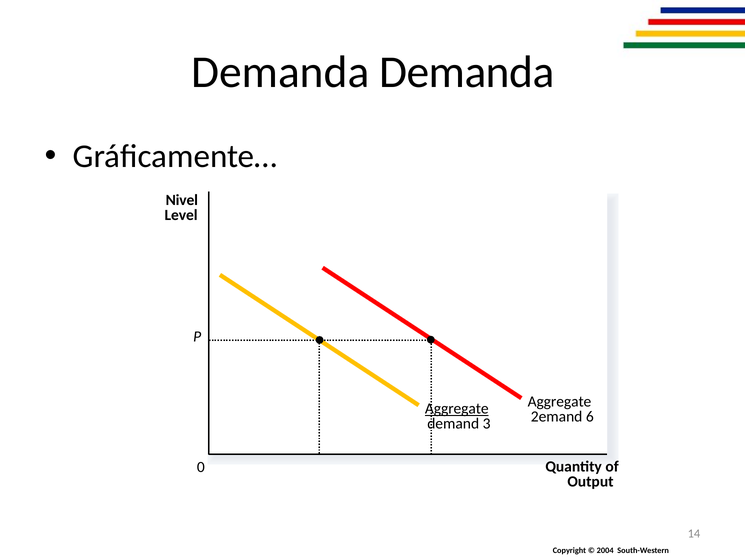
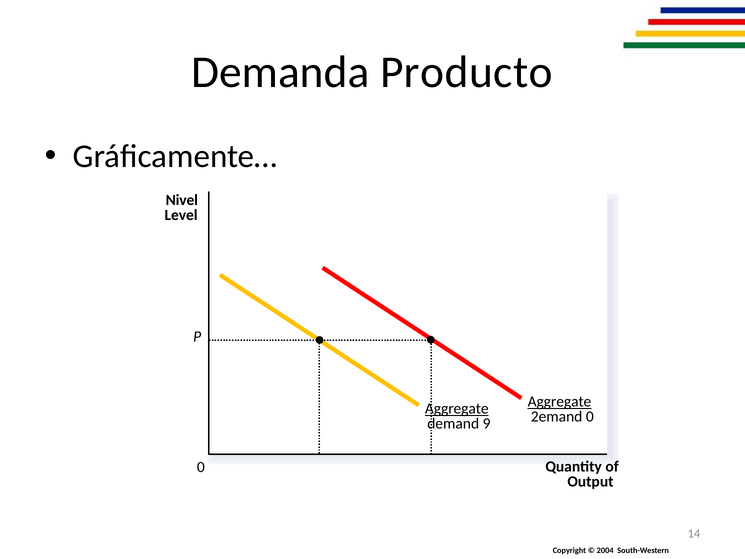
Demanda Demanda: Demanda -> Producto (466, 72)
Aggregate underline: none -> present (559, 401)
2emand 6: 6 -> 0 (590, 417)
3: 3 -> 9 (487, 424)
